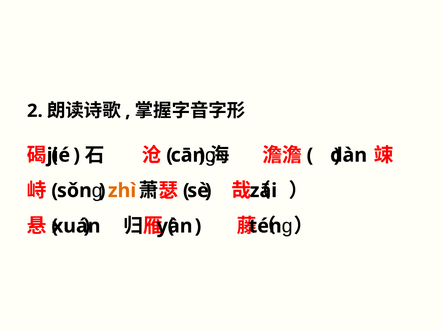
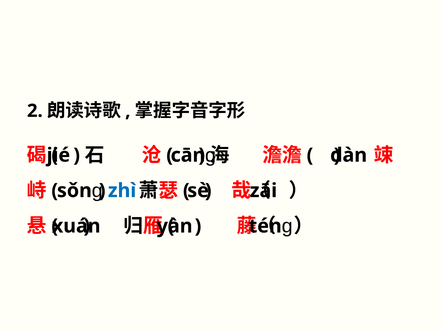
zhì colour: orange -> blue (122, 190)
